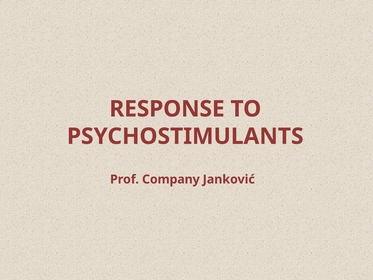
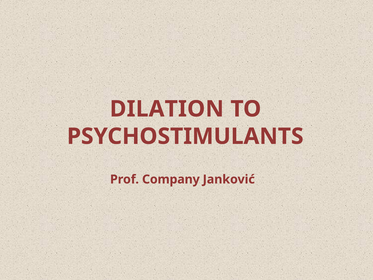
RESPONSE: RESPONSE -> DILATION (167, 109)
